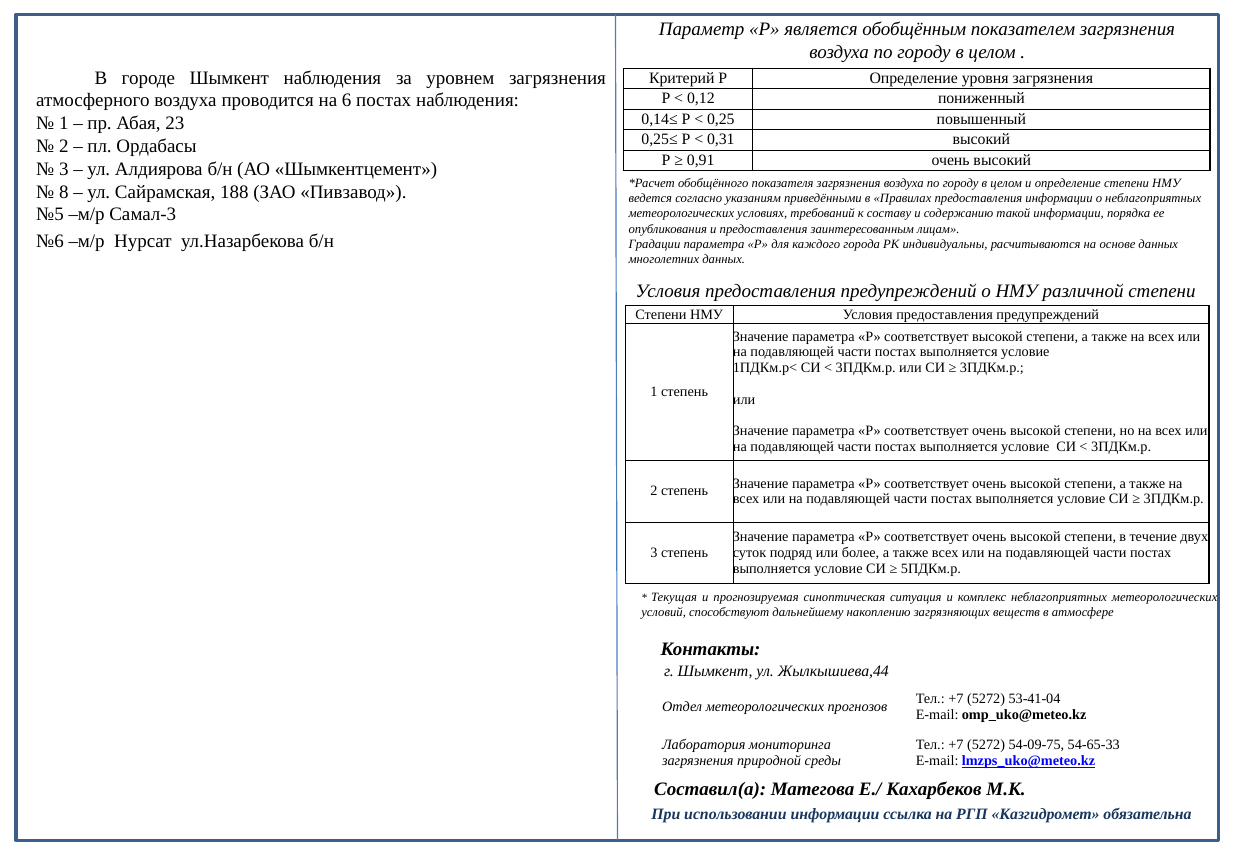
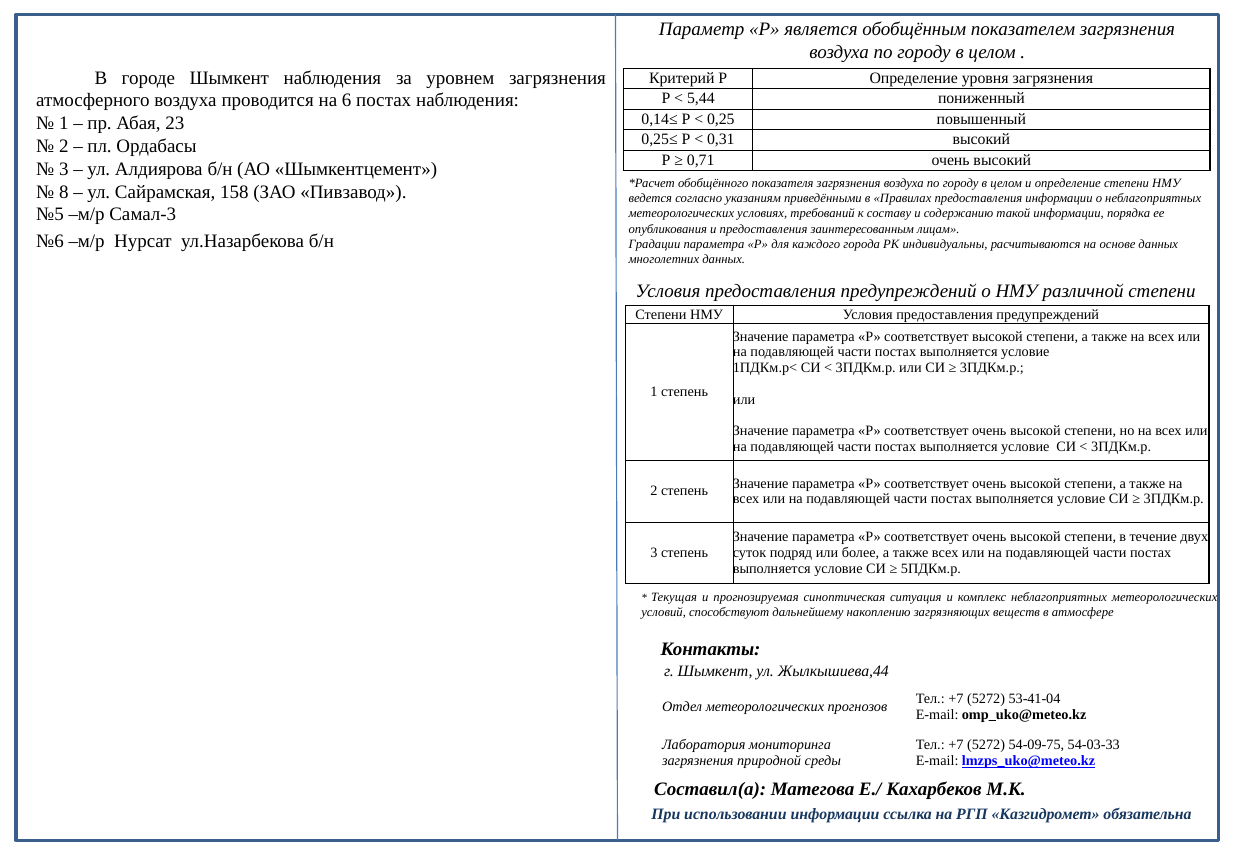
0,12: 0,12 -> 5,44 (701, 99)
0,91: 0,91 -> 0,71 (701, 160)
188: 188 -> 158 (234, 192)
54-65-33: 54-65-33 -> 54-03-33 (1094, 745)
